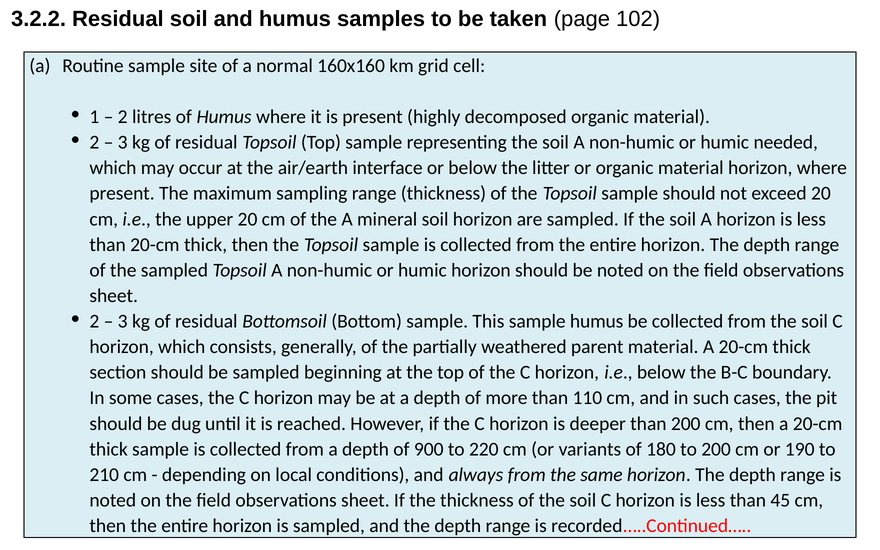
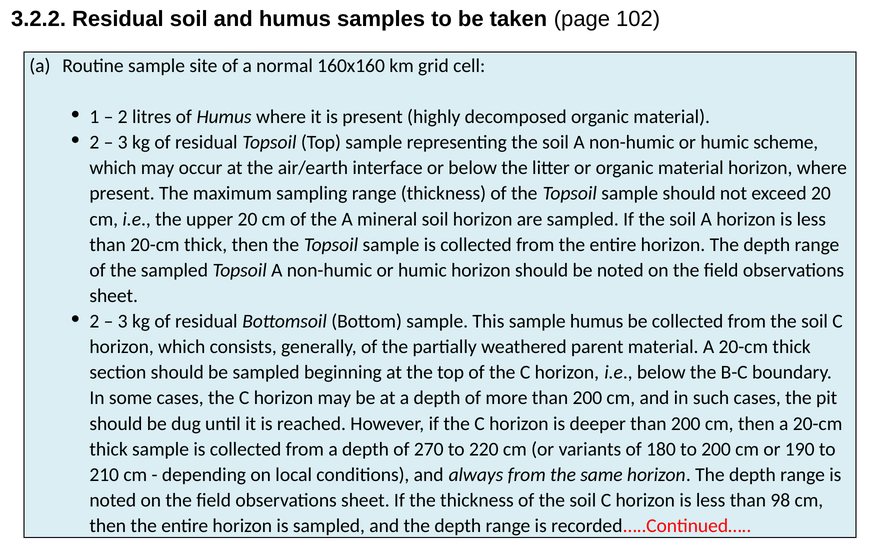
needed: needed -> scheme (786, 142)
more than 110: 110 -> 200 (587, 398)
900: 900 -> 270 (429, 449)
45: 45 -> 98 (780, 500)
